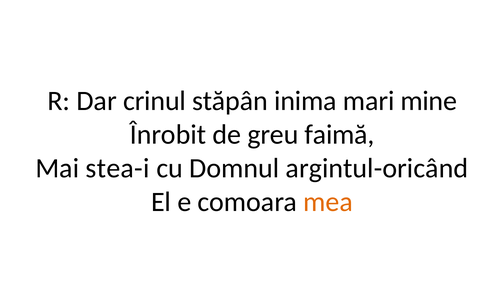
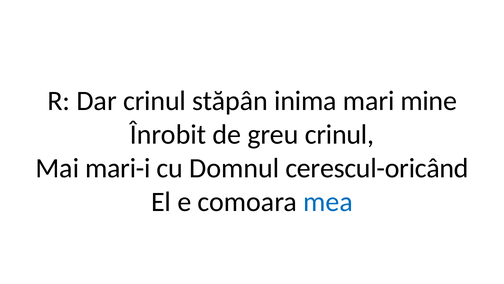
greu faimă: faimă -> crinul (339, 134)
stea-i: stea-i -> mari-i (118, 168)
argintul-oricând: argintul-oricând -> cerescul-oricând (377, 168)
mea colour: orange -> blue (328, 202)
